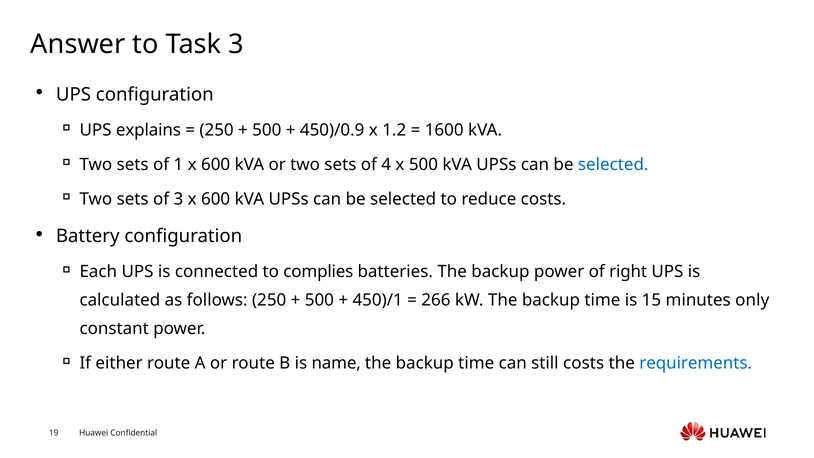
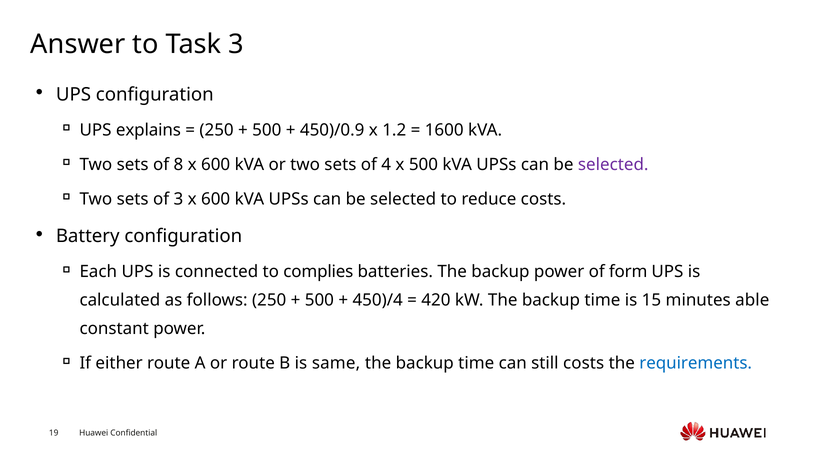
1: 1 -> 8 (178, 164)
selected colour: blue -> purple (613, 164)
right: right -> form (628, 272)
450)/1: 450)/1 -> 450)/4 (378, 300)
266: 266 -> 420 (436, 300)
only: only -> able (752, 300)
name: name -> same (336, 363)
